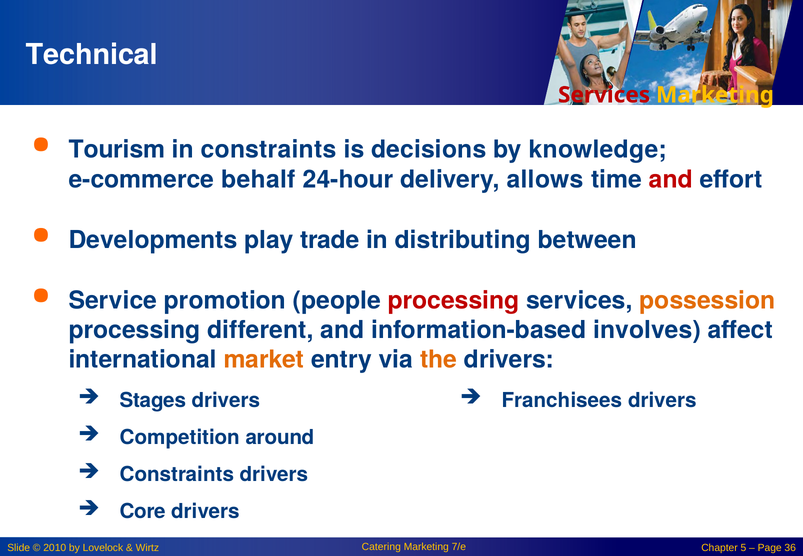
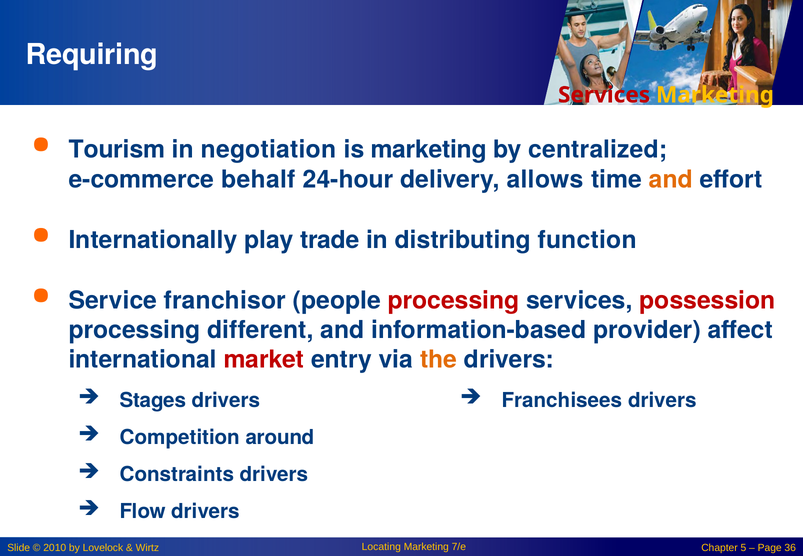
Technical: Technical -> Requiring (92, 54)
in constraints: constraints -> negotiation (269, 150)
is decisions: decisions -> marketing (429, 150)
knowledge: knowledge -> centralized (598, 150)
and colour: red -> orange (671, 179)
Developments: Developments -> Internationally (153, 240)
between: between -> function (587, 240)
promotion: promotion -> franchisor (225, 301)
possession colour: orange -> red (707, 301)
involves: involves -> provider (647, 330)
market colour: orange -> red (264, 360)
Core: Core -> Flow (143, 512)
Catering: Catering -> Locating (381, 547)
